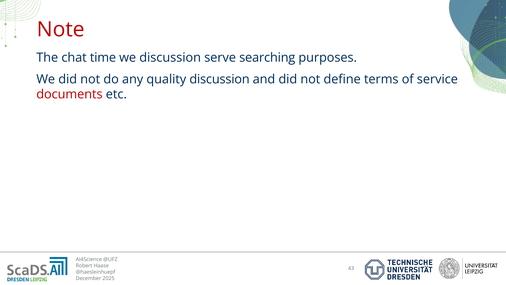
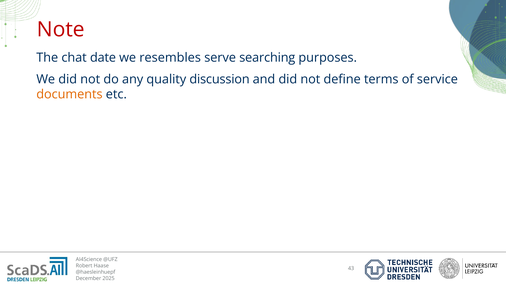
time: time -> date (103, 58)
we discussion: discussion -> resembles (170, 58)
documents colour: red -> orange (69, 94)
